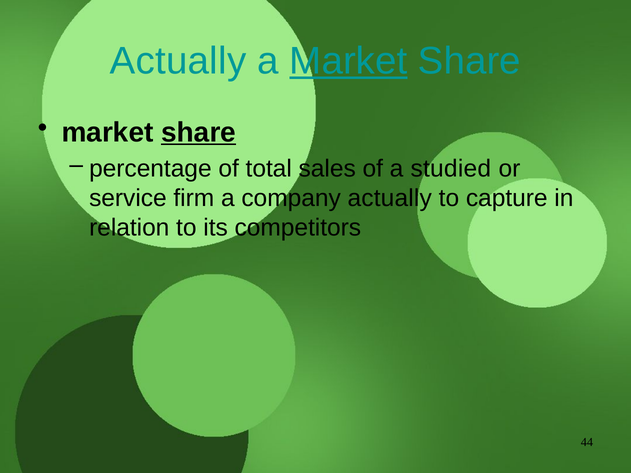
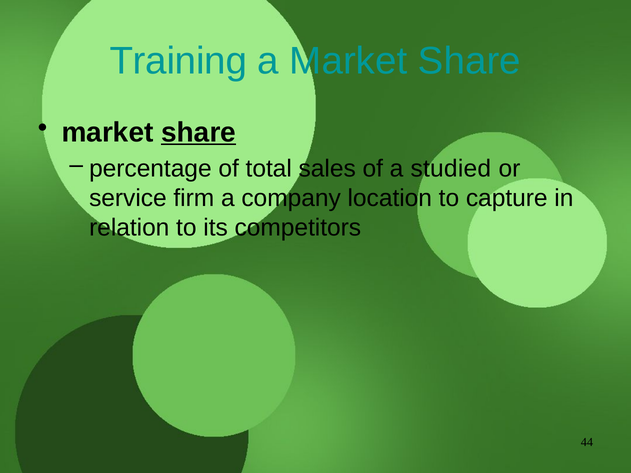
Actually: Actually -> Training (178, 61)
Market underline: present -> none (348, 61)
company actually: actually -> location (390, 198)
